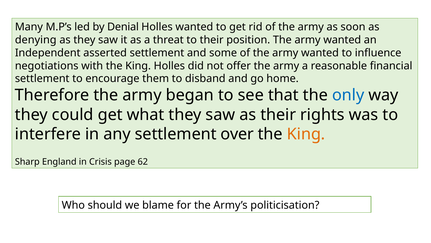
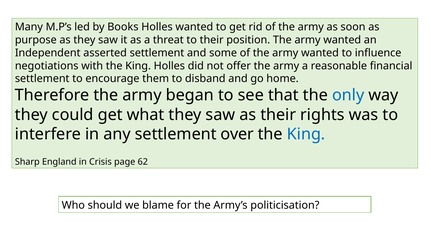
Denial: Denial -> Books (123, 27)
denying: denying -> purpose (36, 40)
King colour: orange -> blue (306, 134)
